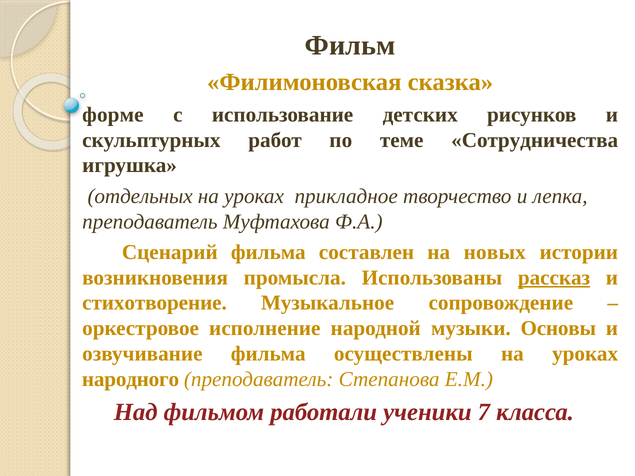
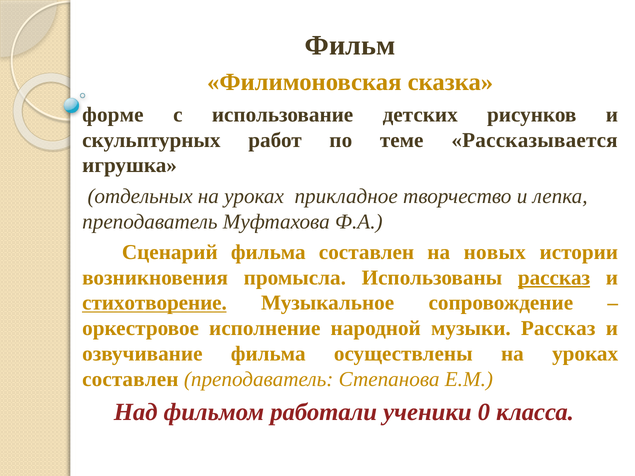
Сотрудничества: Сотрудничества -> Рассказывается (535, 140)
стихотворение underline: none -> present (155, 303)
музыки Основы: Основы -> Рассказ (558, 329)
народного: народного -> составлен (130, 379)
7: 7 -> 0 (484, 412)
